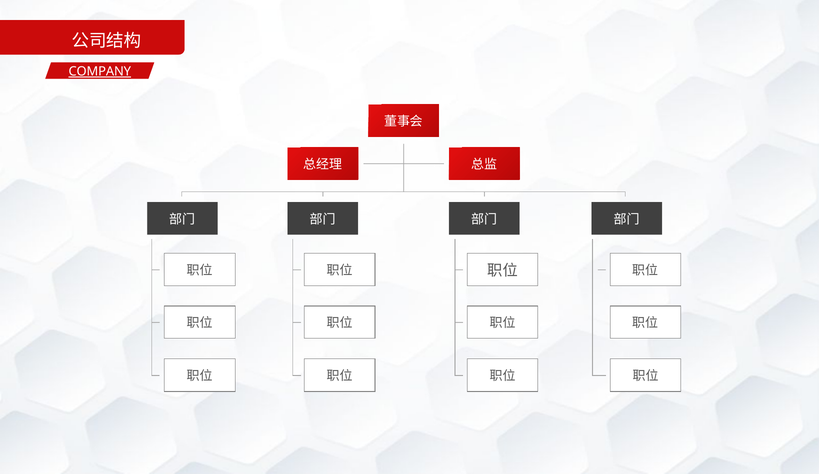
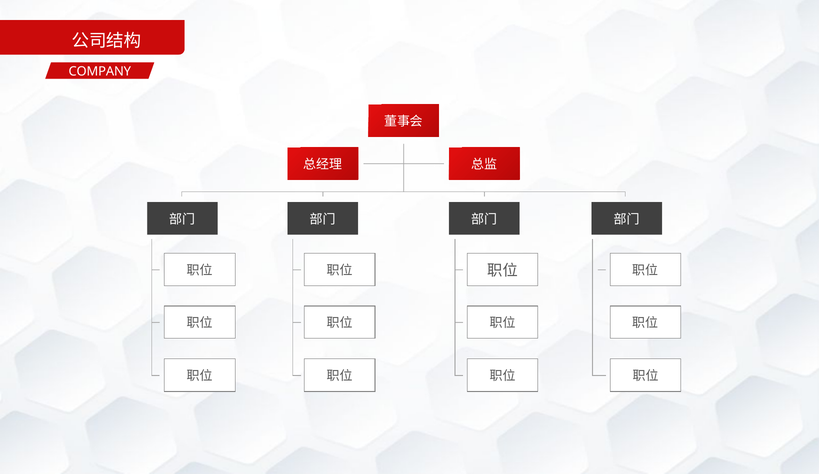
COMPANY underline: present -> none (100, 71)
